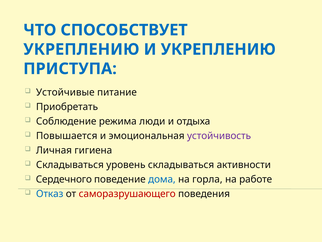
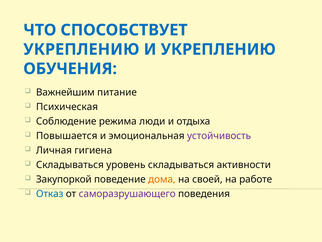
ПРИСТУПА: ПРИСТУПА -> ОБУЧЕНИЯ (70, 69)
Устойчивые: Устойчивые -> Важнейшим (65, 92)
Приобретать: Приобретать -> Психическая (67, 107)
Сердечного: Сердечного -> Закупоркой (64, 179)
дома colour: blue -> orange (162, 179)
горла: горла -> своей (207, 179)
саморазрушающего colour: red -> purple (127, 193)
